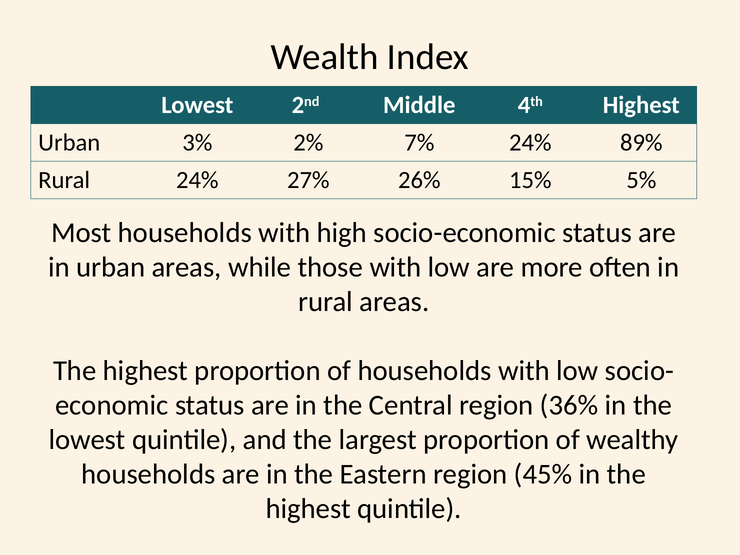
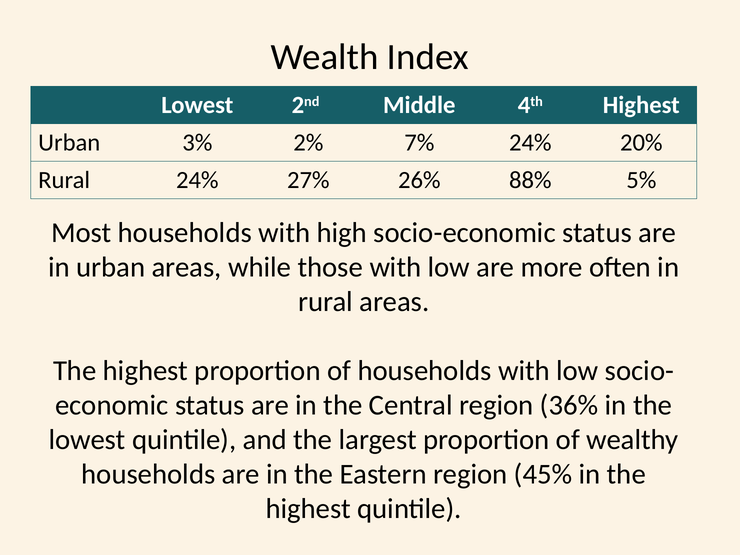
89%: 89% -> 20% (641, 143)
15%: 15% -> 88% (530, 180)
